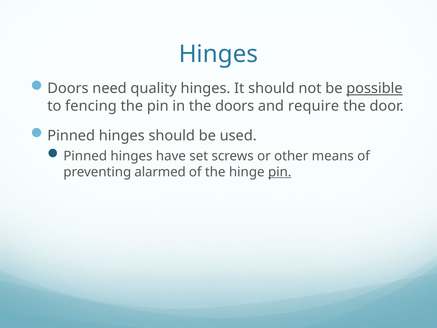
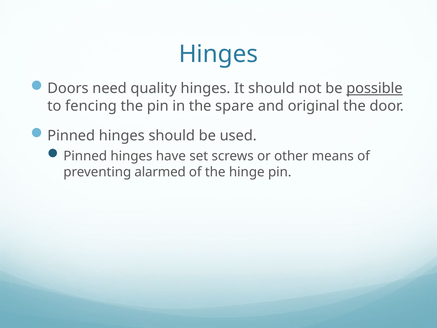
the doors: doors -> spare (235, 106)
require: require -> original (314, 106)
pin underline: present -> none (280, 172)
